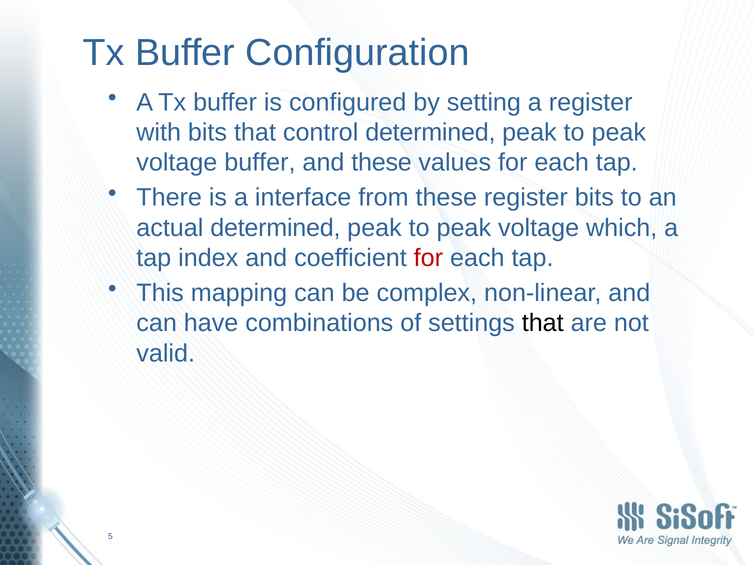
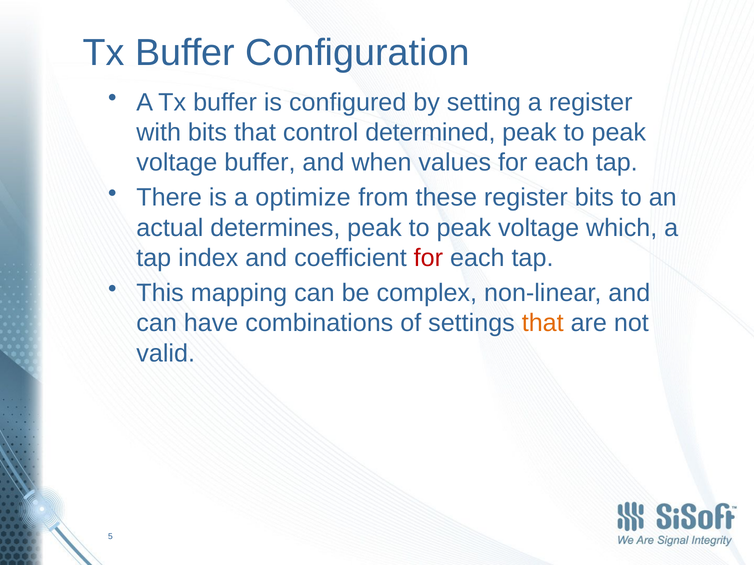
and these: these -> when (381, 163)
interface: interface -> optimize (303, 198)
actual determined: determined -> determines (275, 228)
that colour: black -> orange (543, 323)
